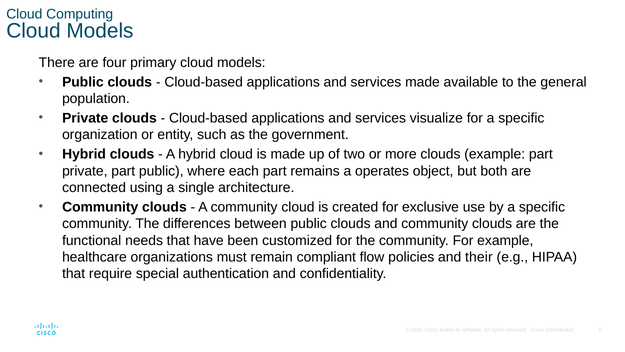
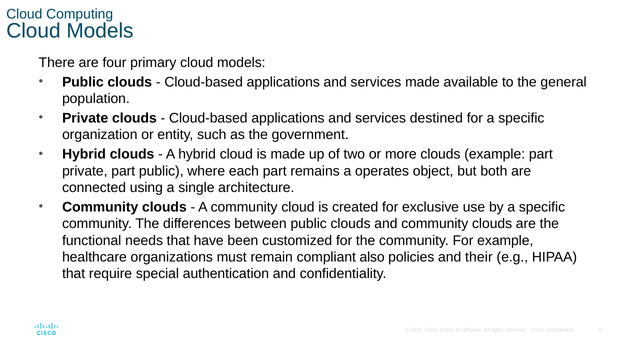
visualize: visualize -> destined (436, 118)
flow: flow -> also (372, 257)
